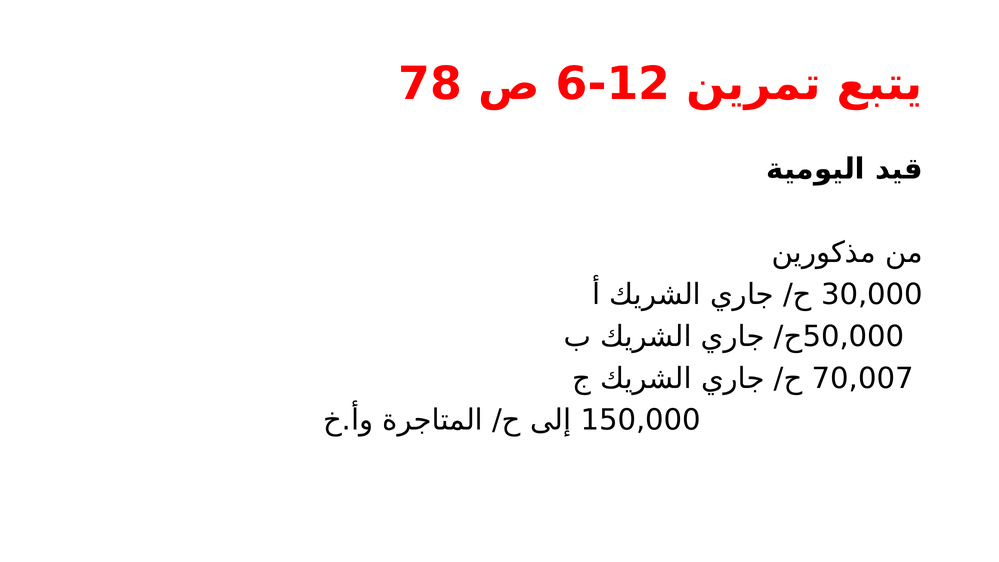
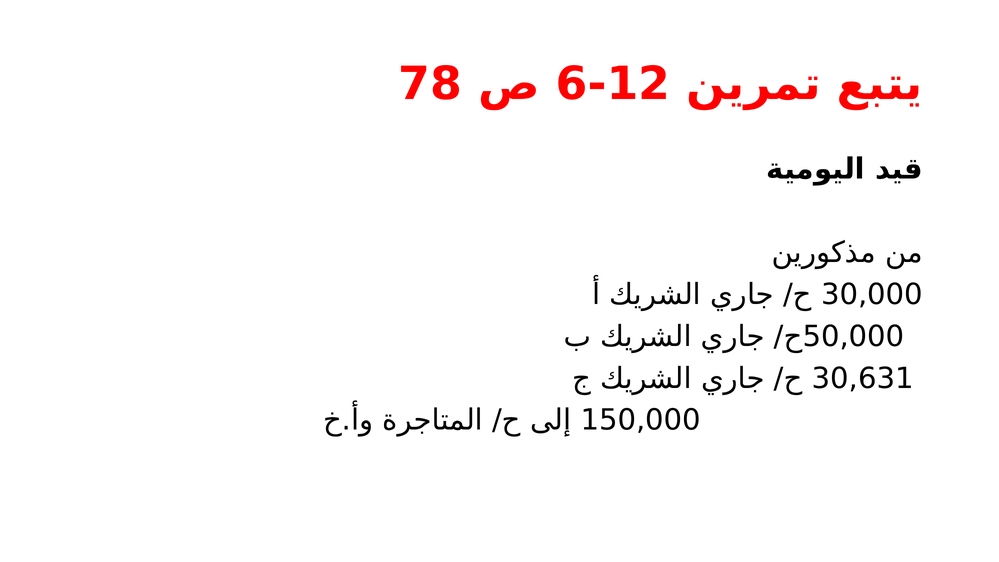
70,007: 70,007 -> 30,631 (863, 378)
